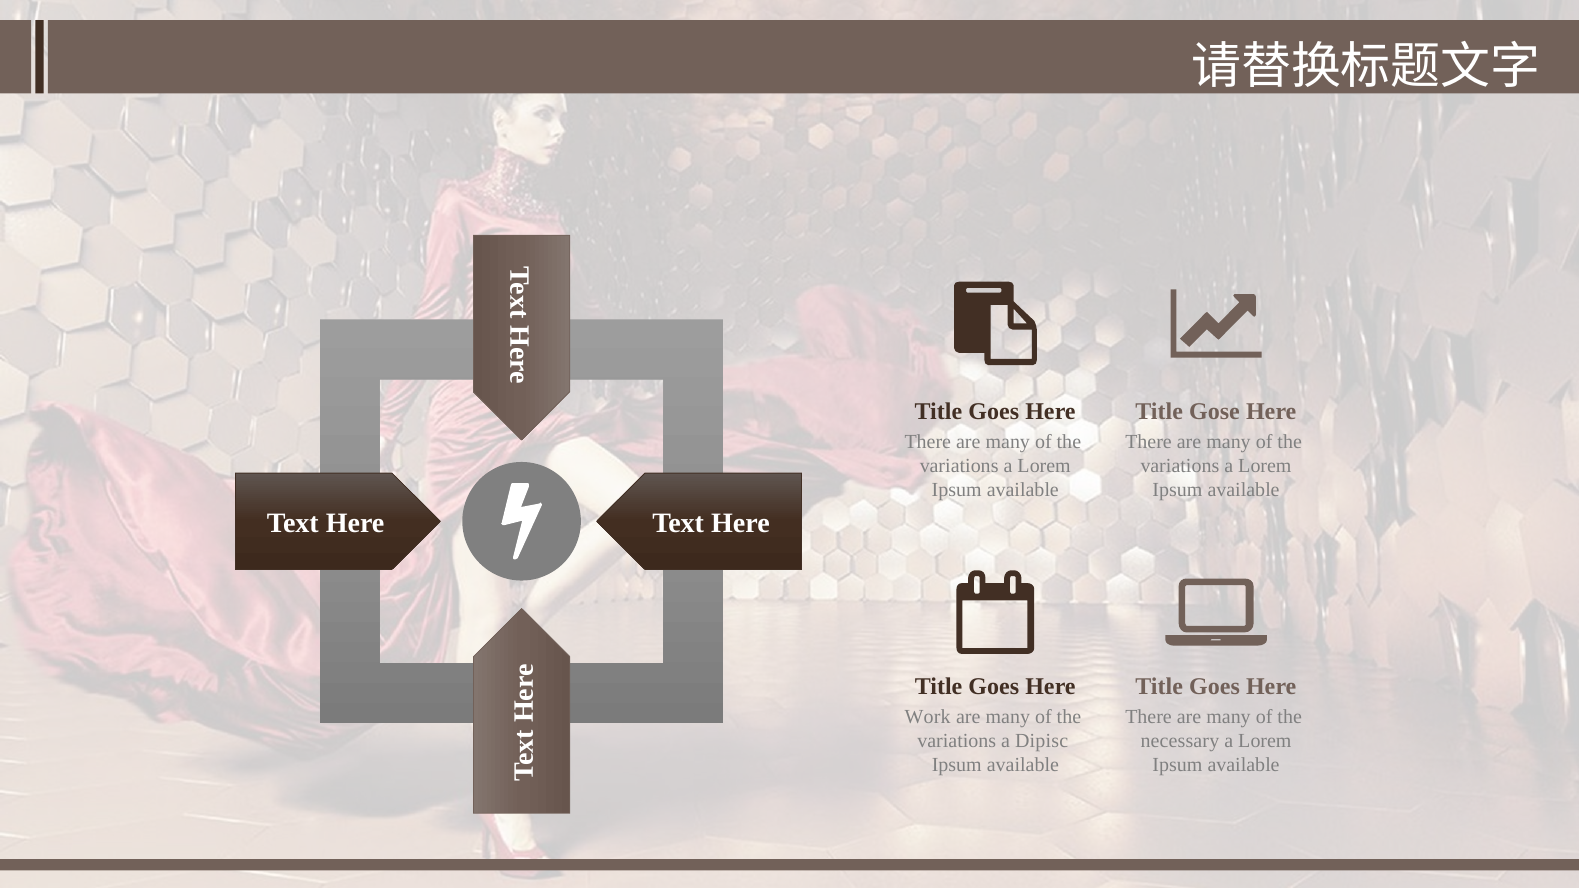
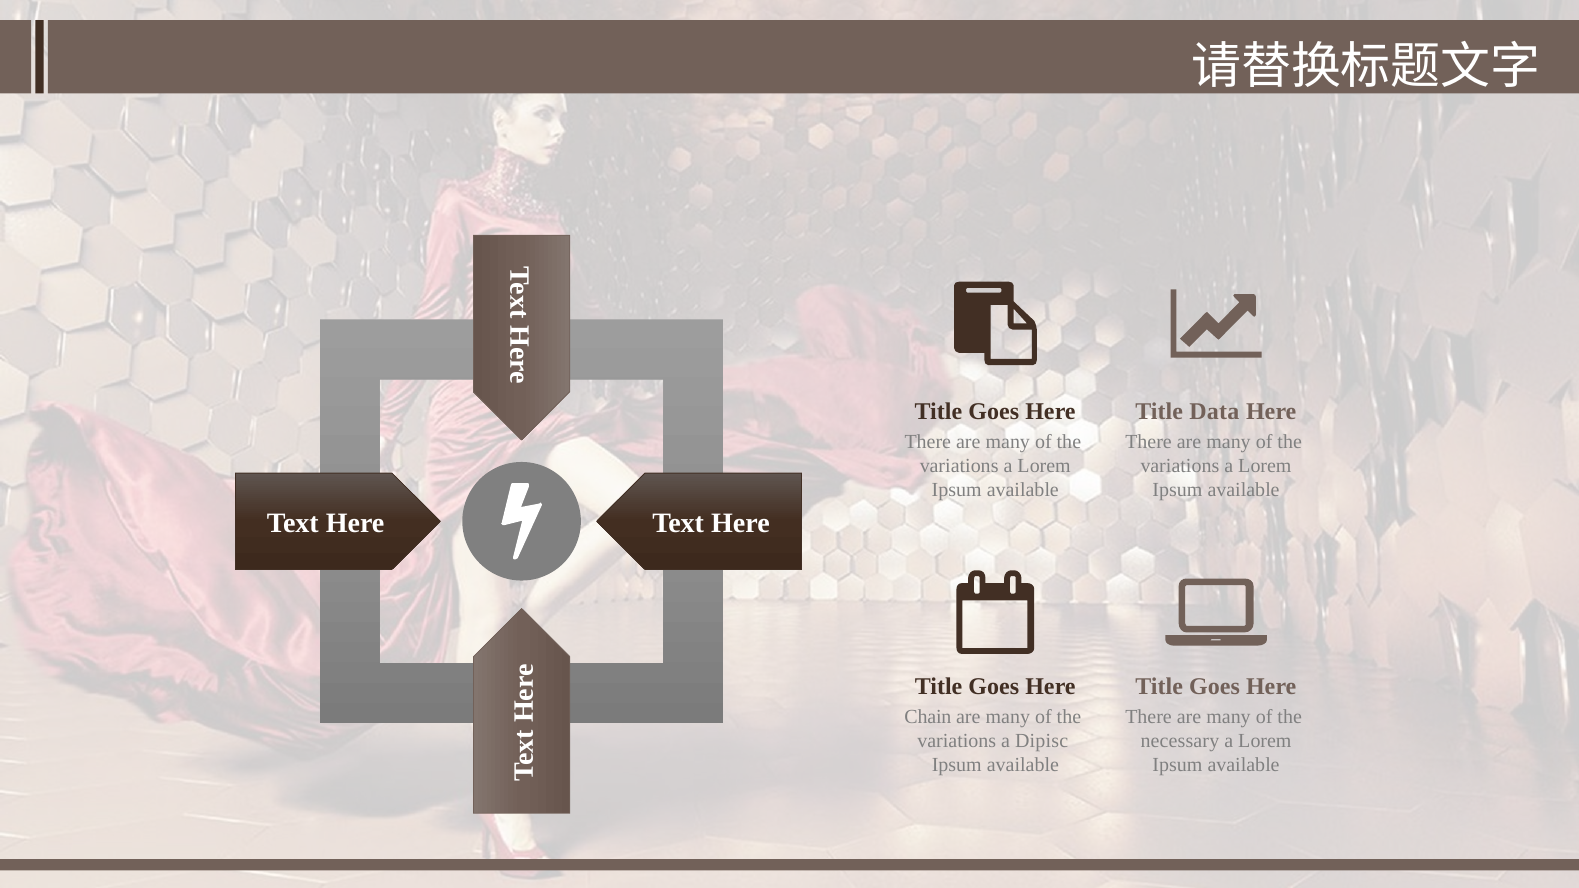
Gose: Gose -> Data (1214, 411)
Work: Work -> Chain (928, 717)
